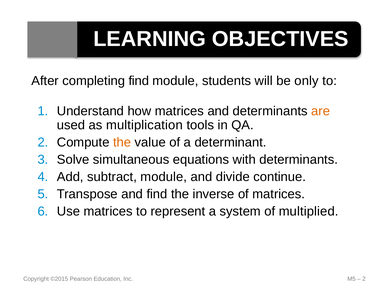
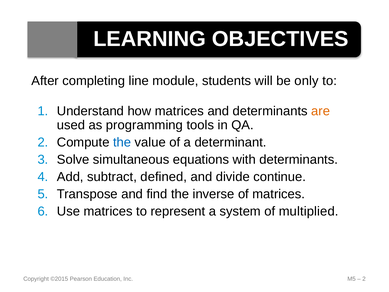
completing find: find -> line (139, 81)
multiplication: multiplication -> programming (144, 125)
the colour: orange -> blue (122, 142)
subtract module: module -> defined (164, 177)
